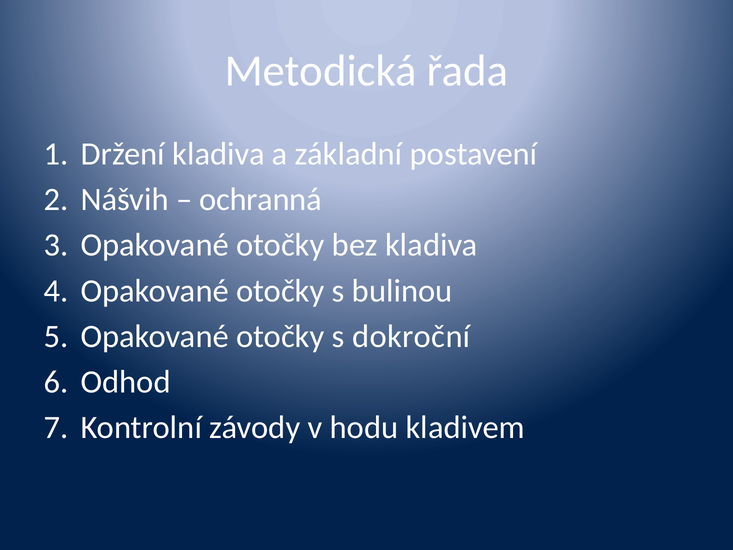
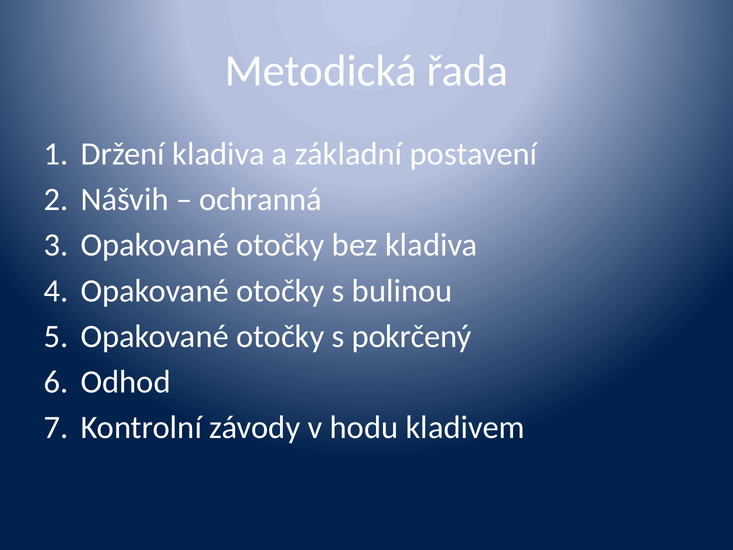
dokroční: dokroční -> pokrčený (412, 336)
